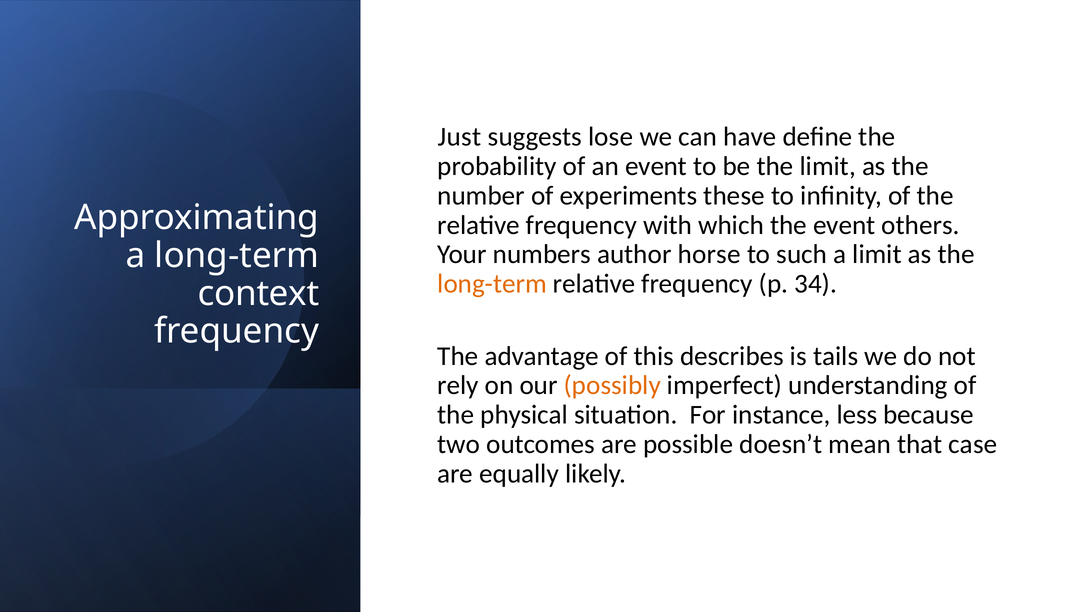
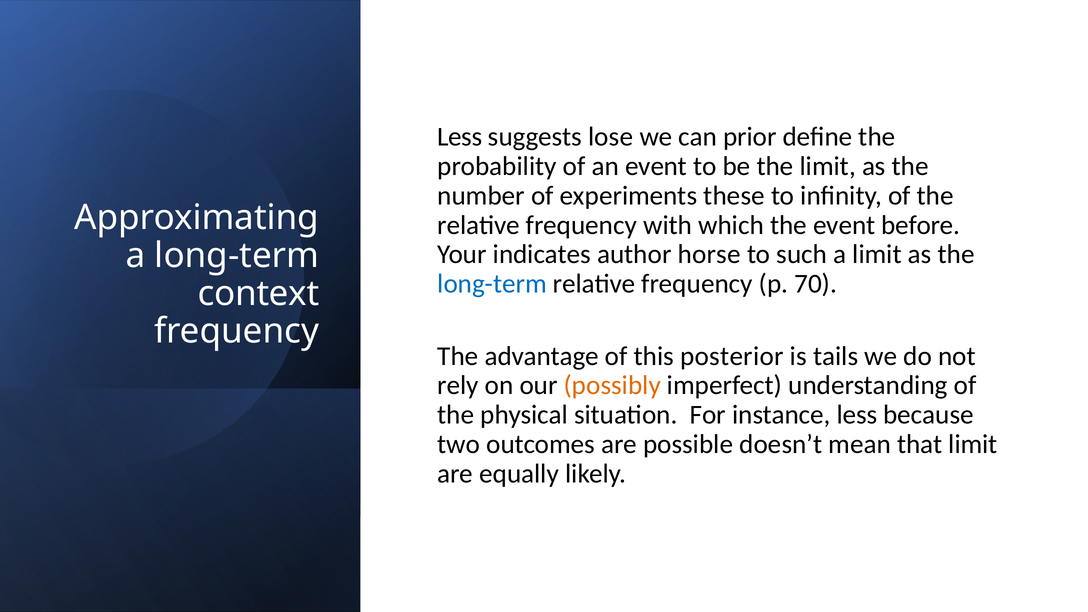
Just: Just -> Less (460, 137)
have: have -> prior (750, 137)
others: others -> before (921, 225)
numbers: numbers -> indicates (542, 254)
long-term colour: orange -> blue (492, 284)
34: 34 -> 70 (816, 284)
describes: describes -> posterior (732, 356)
that case: case -> limit (973, 444)
